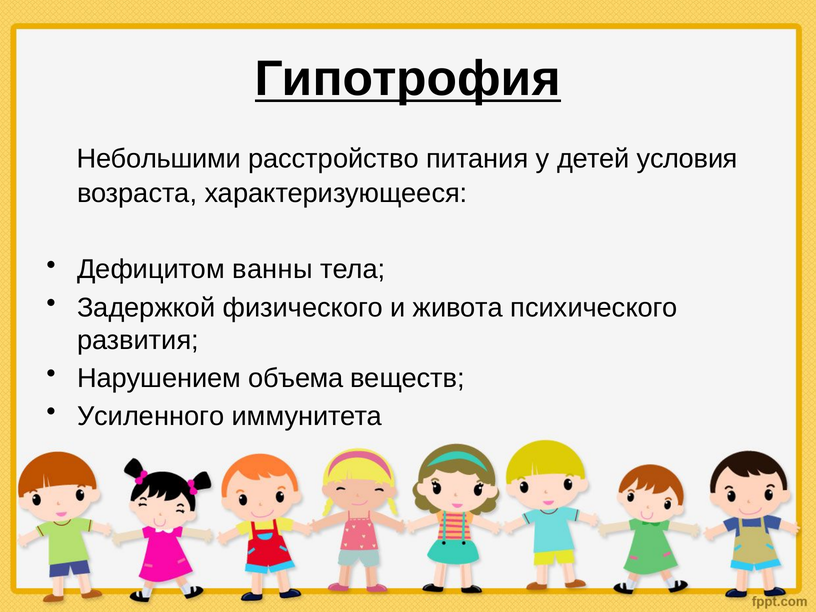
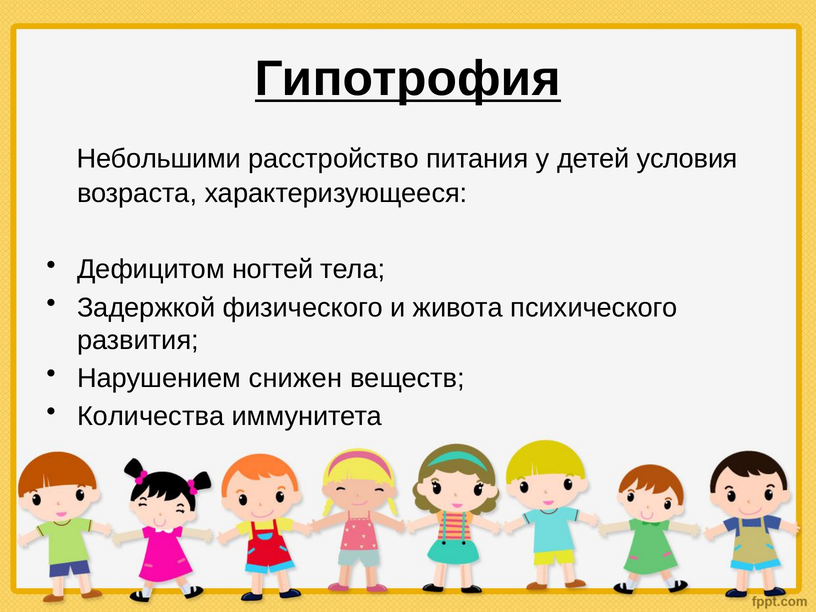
ванны: ванны -> ногтей (273, 269)
объема: объема -> снижен (296, 378)
Усиленного: Усиленного -> Количества (151, 416)
